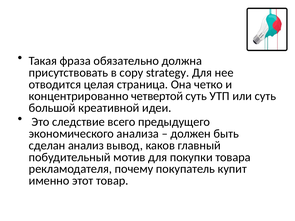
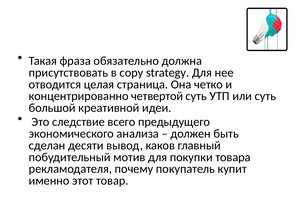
анализ: анализ -> десяти (86, 146)
